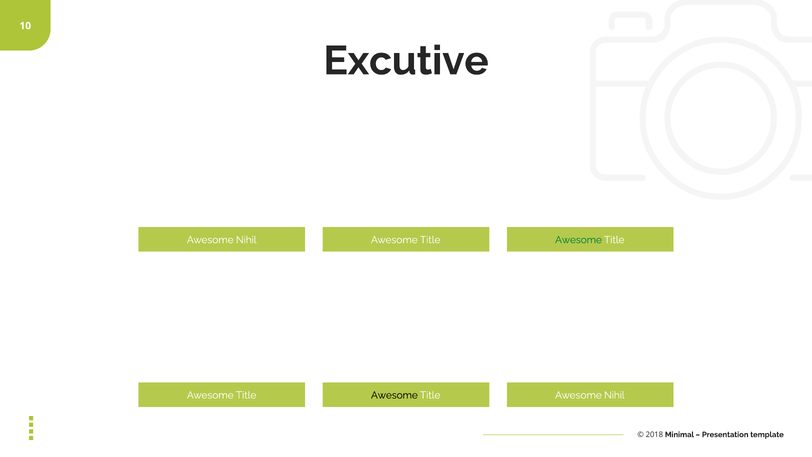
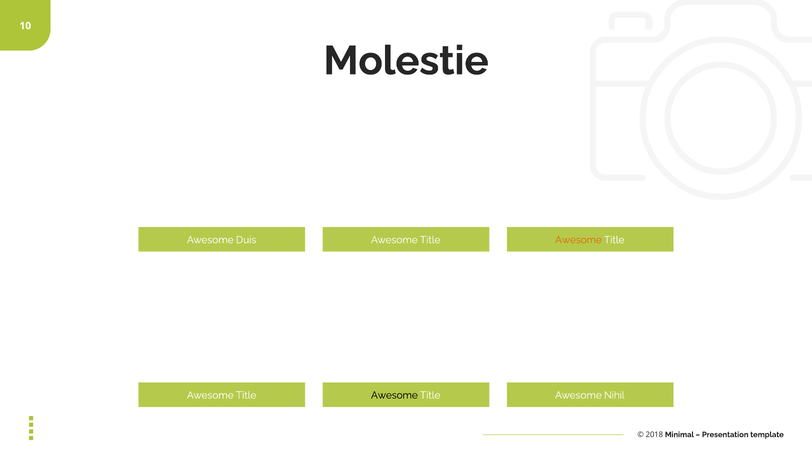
Excutive: Excutive -> Molestie (406, 61)
Nihil: Nihil -> Duis (246, 240)
Awesome colour: green -> orange (578, 240)
